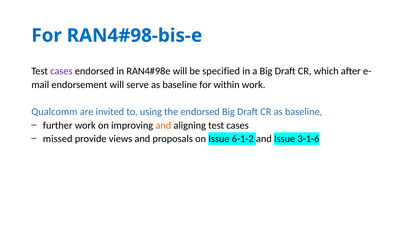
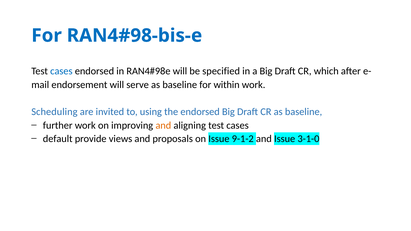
cases colour: purple -> blue (61, 71)
Qualcomm: Qualcomm -> Scheduling (54, 112)
missed: missed -> default (58, 139)
6-1-2: 6-1-2 -> 9-1-2 (243, 139)
3-1-6: 3-1-6 -> 3-1-0 (308, 139)
